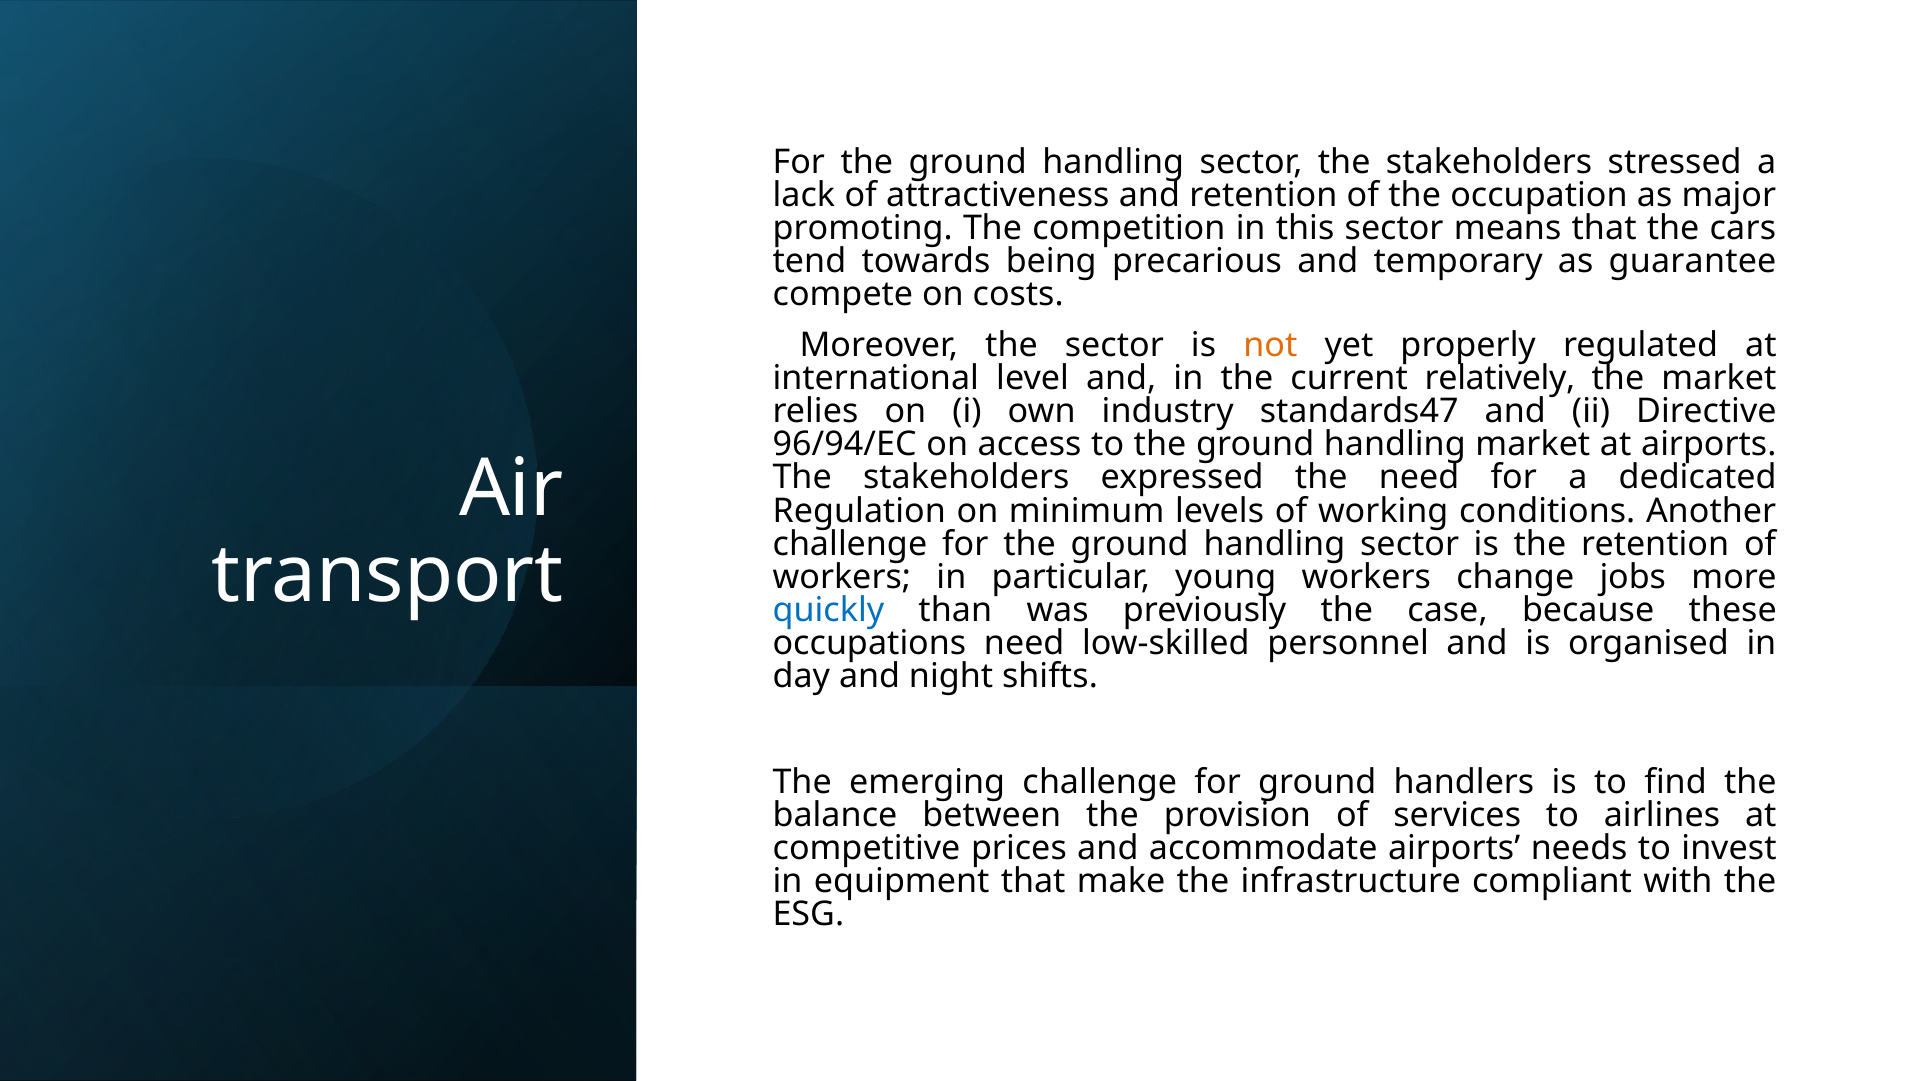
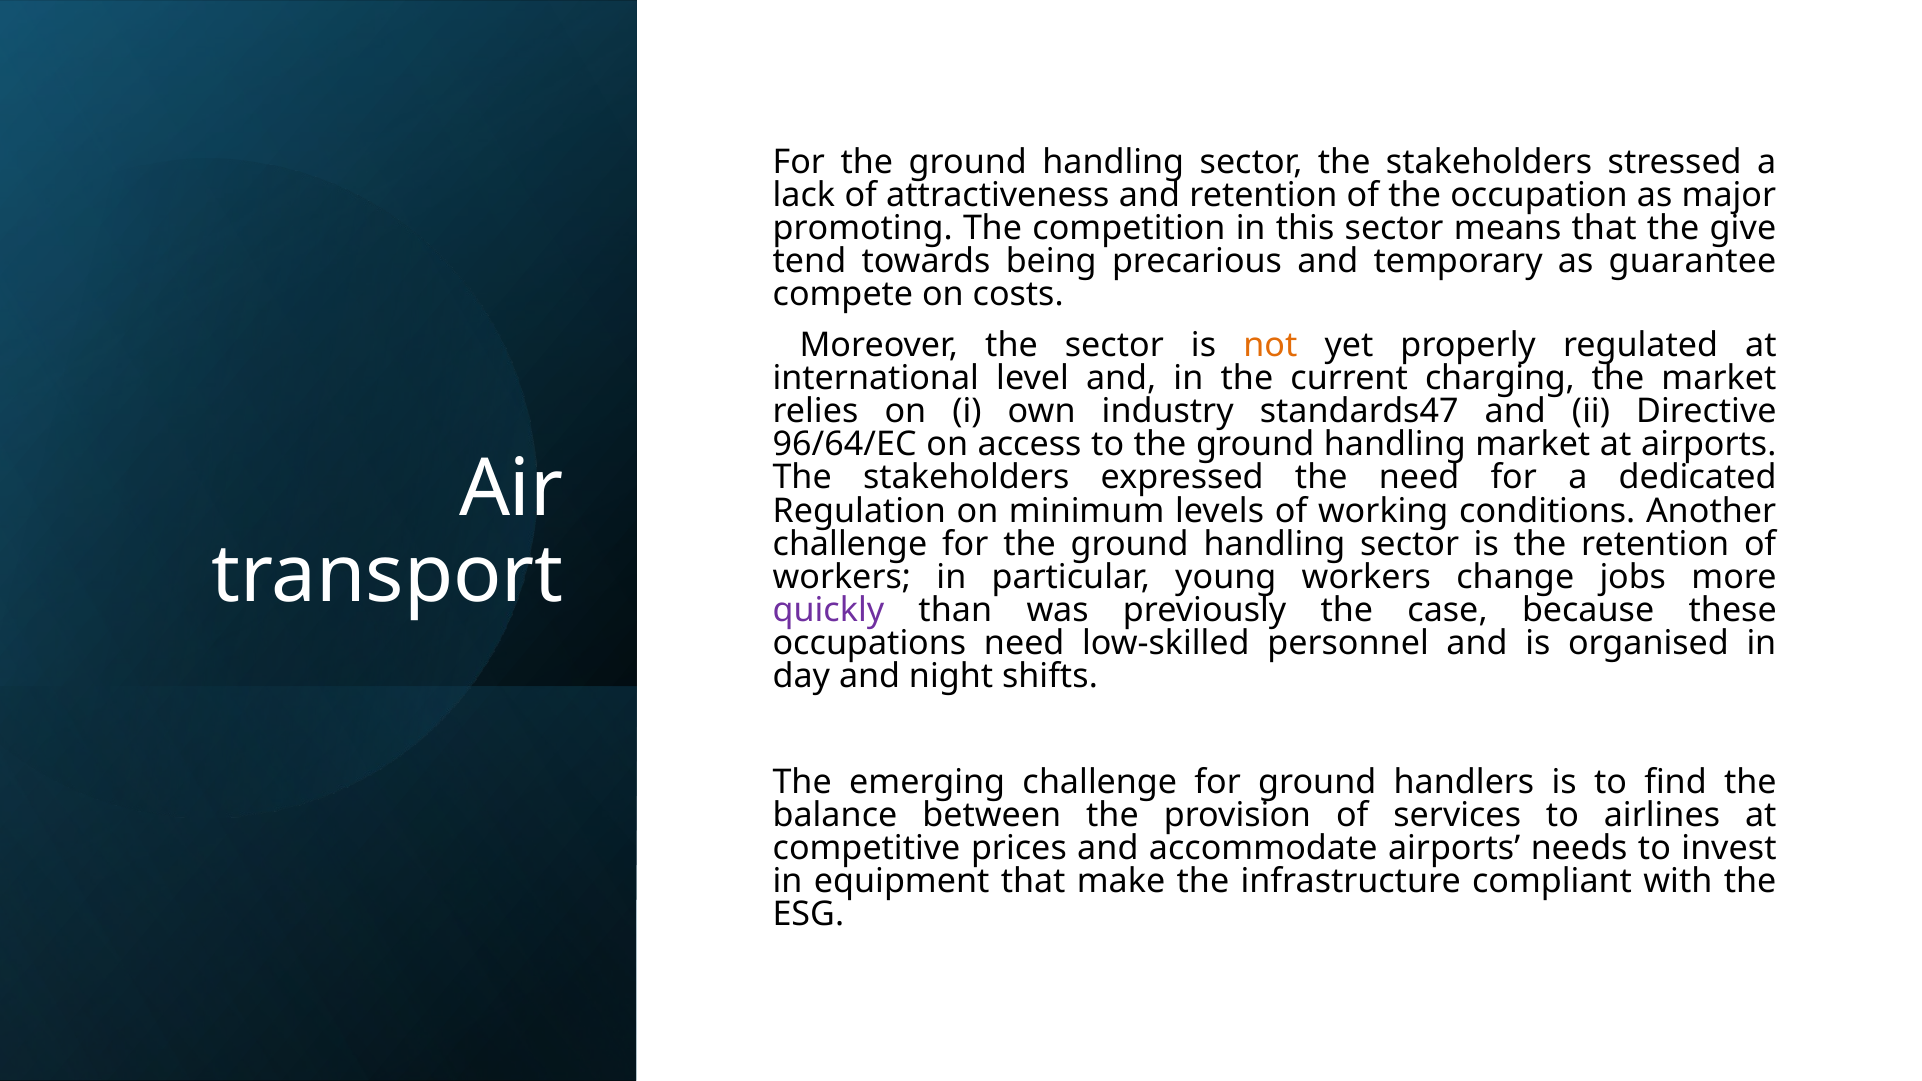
cars: cars -> give (1743, 228)
relatively: relatively -> charging (1500, 378)
96/94/EC: 96/94/EC -> 96/64/EC (845, 445)
quickly colour: blue -> purple (828, 610)
